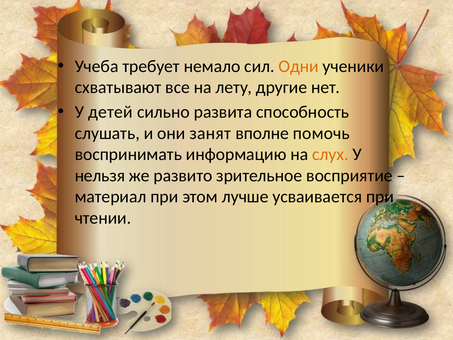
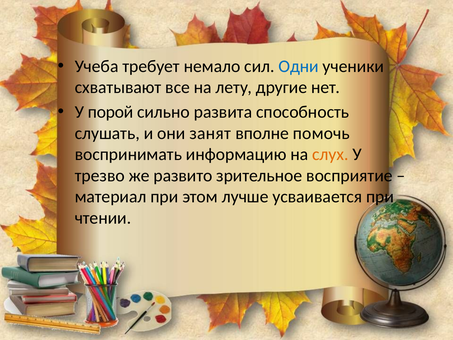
Одни colour: orange -> blue (299, 66)
детей: детей -> порой (111, 112)
нельзя: нельзя -> трезво (100, 176)
